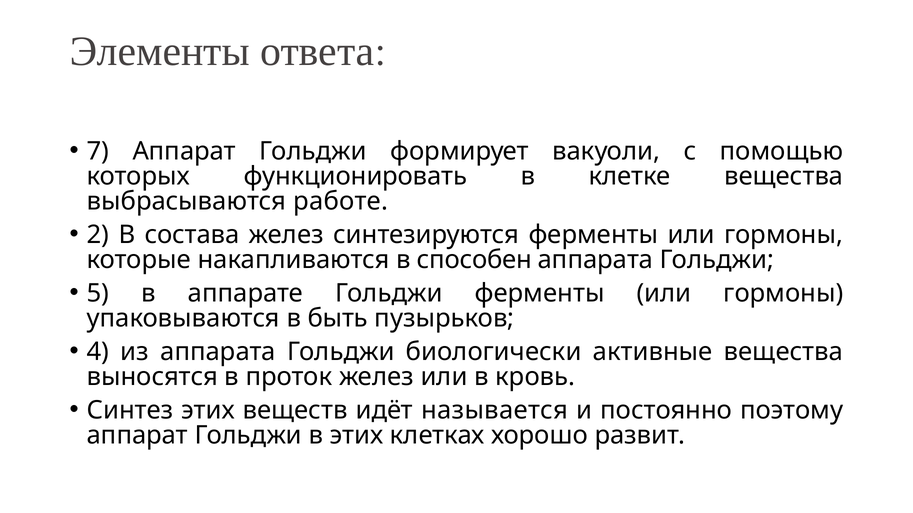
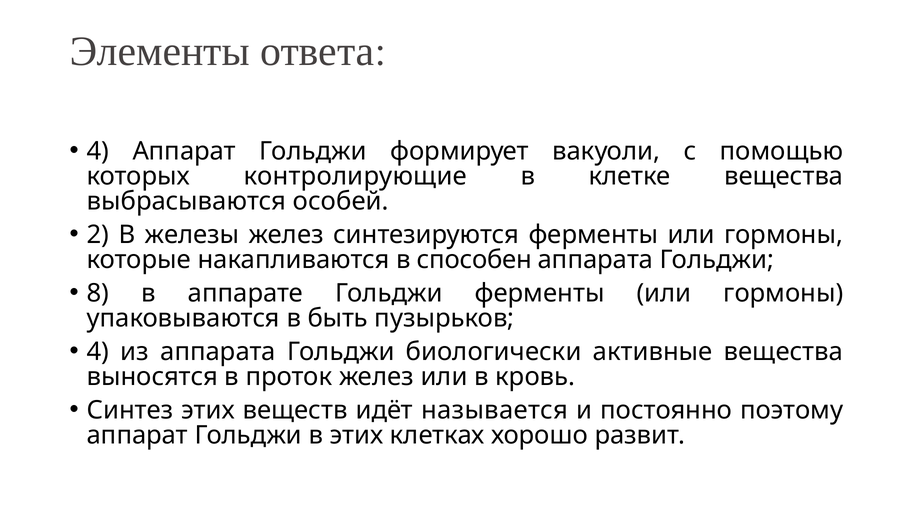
7: 7 -> 4 (98, 152)
функционировать: функционировать -> контролирующие (355, 177)
работе: работе -> особей (341, 202)
состава: состава -> железы (192, 235)
5: 5 -> 8 (98, 294)
